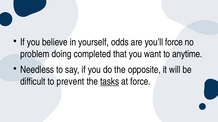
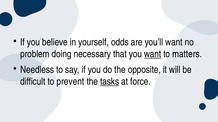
you’ll force: force -> want (174, 42)
completed: completed -> necessary (92, 54)
want underline: none -> present (153, 54)
anytime: anytime -> matters (187, 54)
